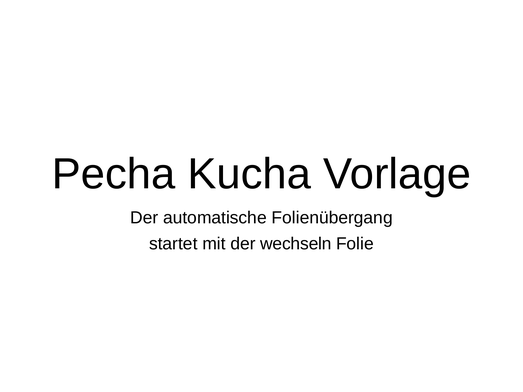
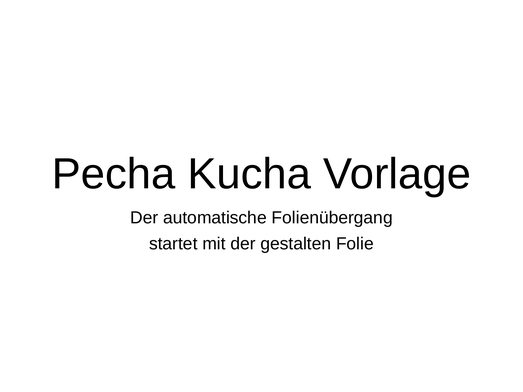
wechseln: wechseln -> gestalten (296, 244)
